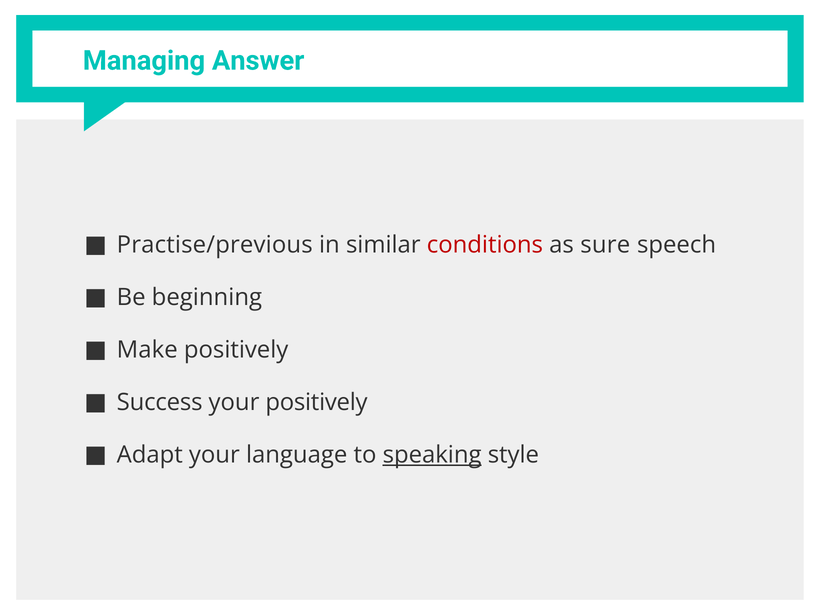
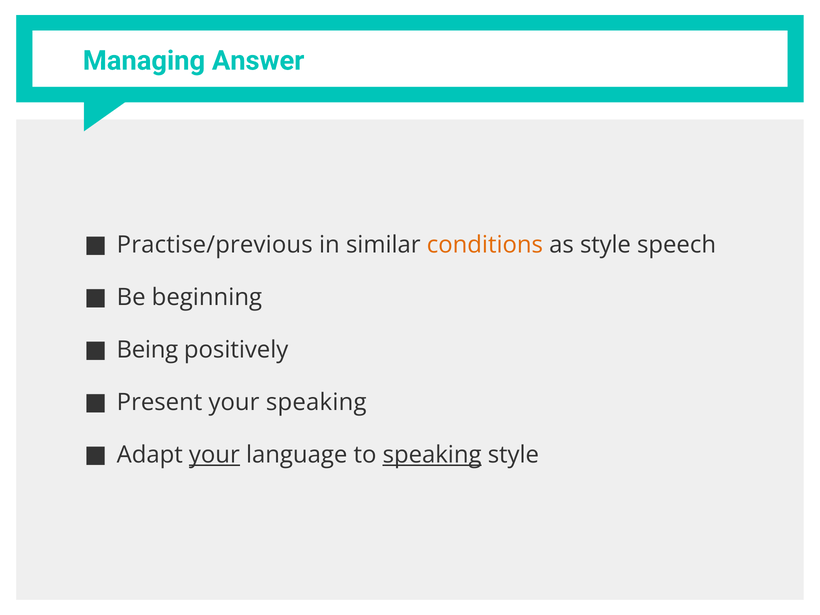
conditions colour: red -> orange (485, 245)
as sure: sure -> style (605, 245)
Make: Make -> Being (147, 350)
Success: Success -> Present (160, 402)
your positively: positively -> speaking (316, 402)
your underline: none -> present (214, 455)
